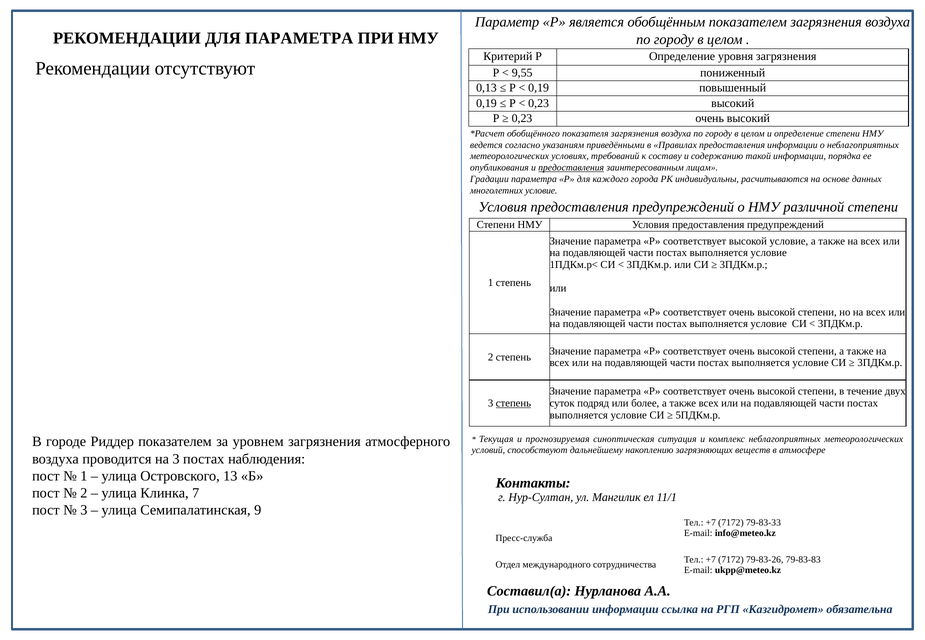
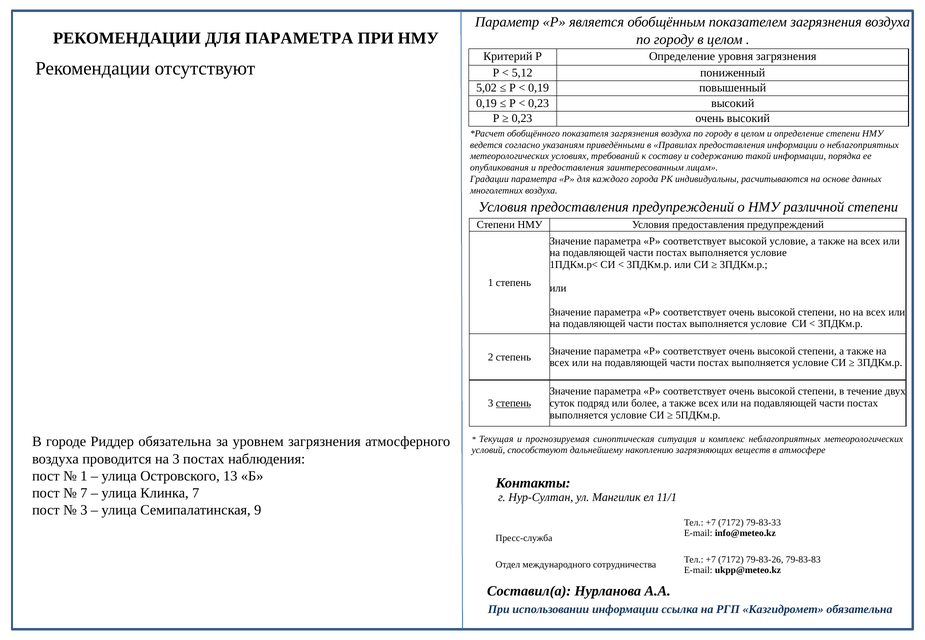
9,55: 9,55 -> 5,12 (522, 73)
0,13: 0,13 -> 5,02 (486, 88)
предоставления underline: present -> none (571, 168)
многолетних условие: условие -> воздуха (541, 190)
Риддер показателем: показателем -> обязательна (175, 442)
2: 2 -> 7 (84, 493)
